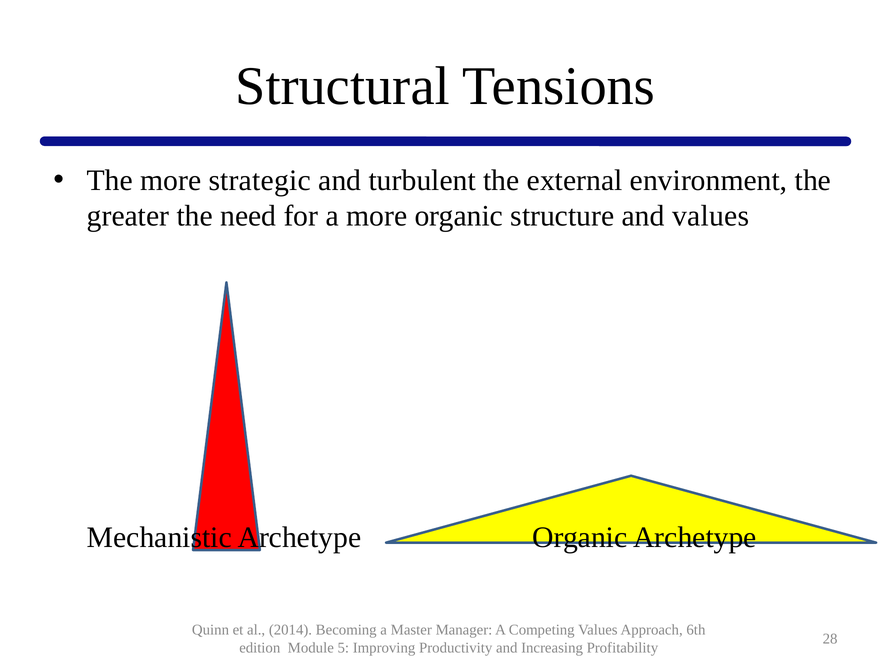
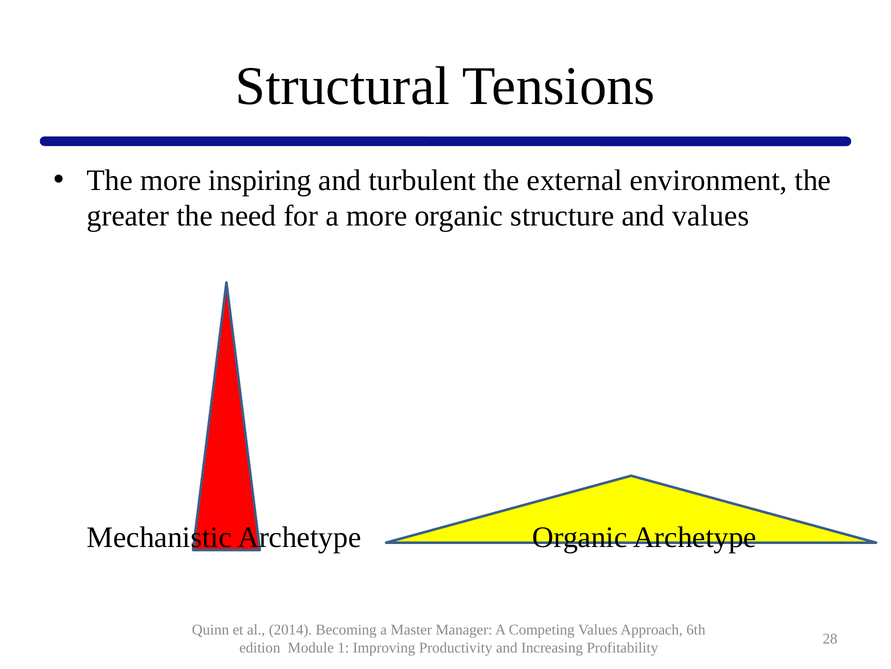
strategic: strategic -> inspiring (260, 180)
5: 5 -> 1 (343, 647)
